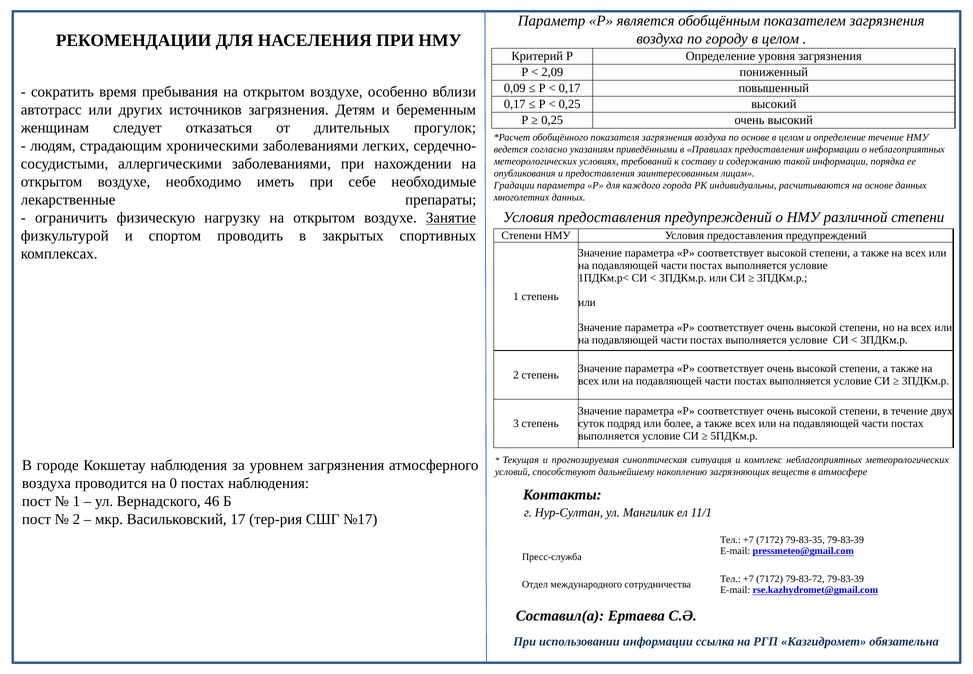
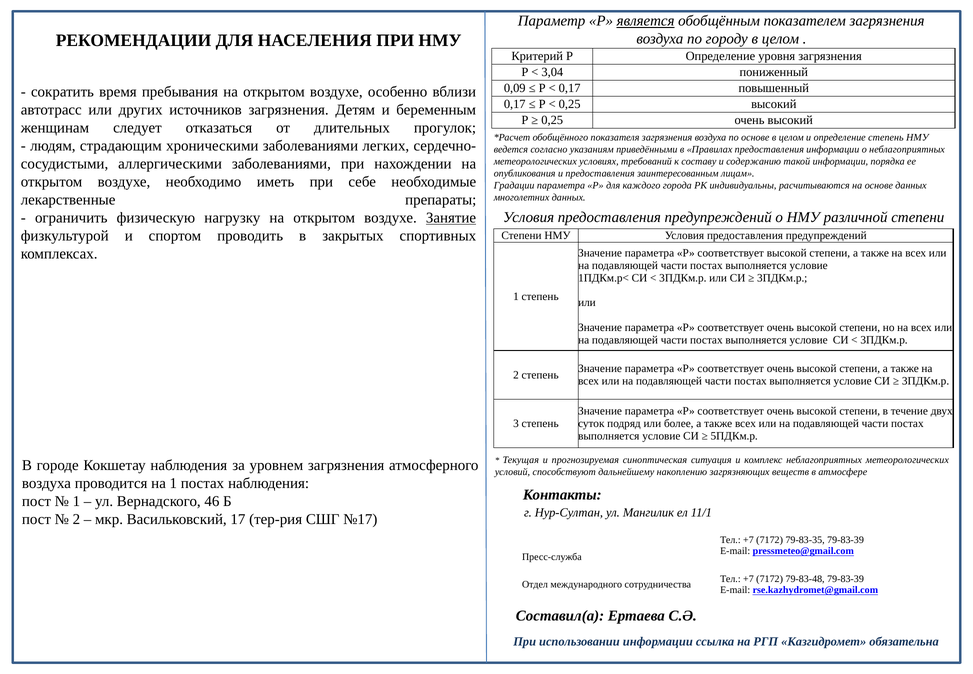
является underline: none -> present (646, 21)
2,09: 2,09 -> 3,04 (552, 72)
определение течение: течение -> степень (886, 137)
на 0: 0 -> 1 (173, 483)
79-83-72: 79-83-72 -> 79-83-48 (805, 579)
